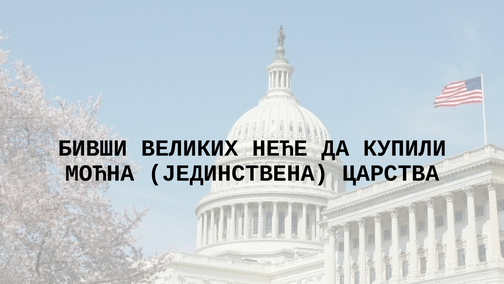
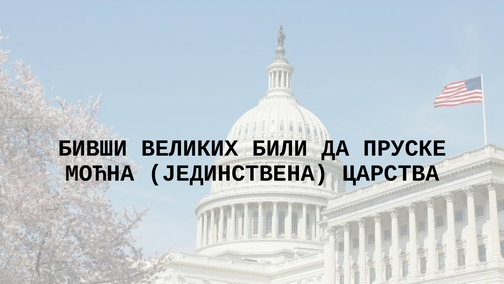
НЕЋЕ: НЕЋЕ -> БИЛИ (280, 148)
КУПИЛИ: КУПИЛИ -> ПРУСКЕ (405, 148)
